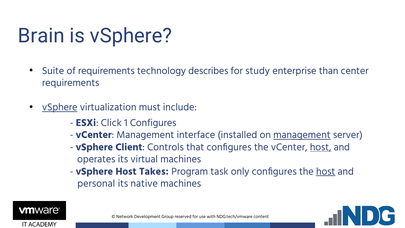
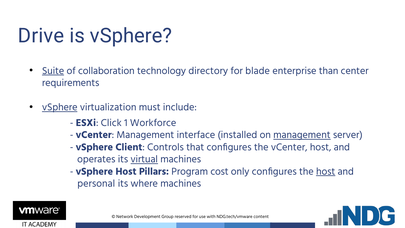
Brain: Brain -> Drive (41, 36)
Suite underline: none -> present (53, 71)
of requirements: requirements -> collaboration (106, 71)
describes: describes -> directory (208, 71)
study: study -> blade (258, 71)
1 Configures: Configures -> Workforce (153, 123)
host underline: present -> none (321, 147)
virtual underline: none -> present (144, 159)
Takes: Takes -> Pillars (154, 171)
task: task -> cost (219, 171)
native: native -> where (144, 183)
